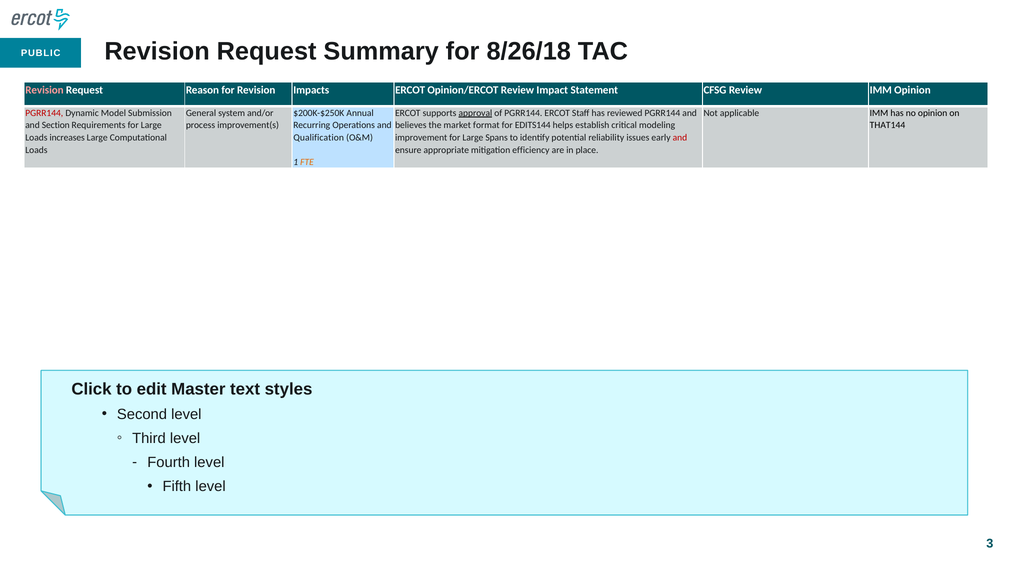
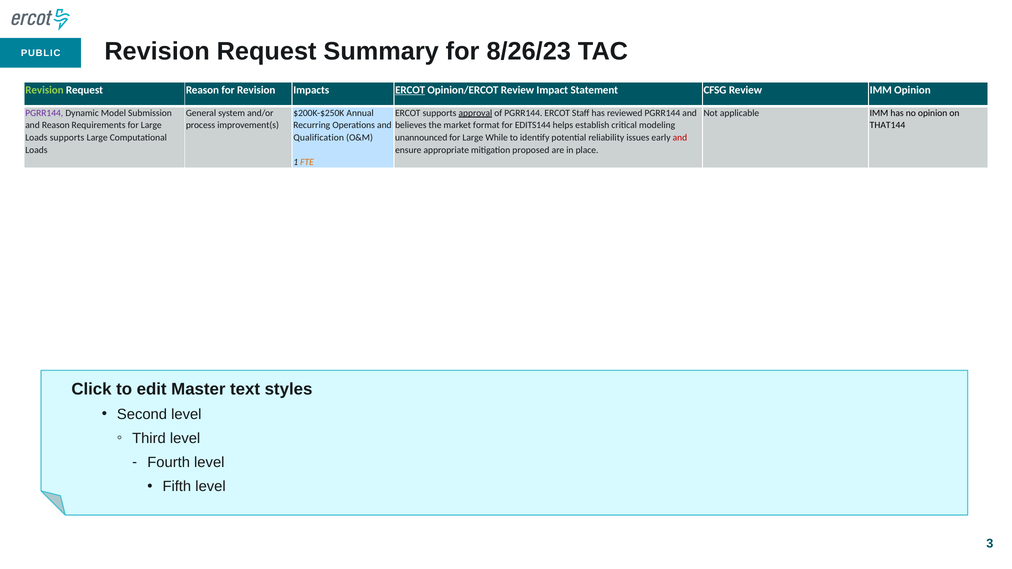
8/26/18: 8/26/18 -> 8/26/23 (529, 51)
Revision colour: pink -> light green (44, 90)
ERCOT underline: none -> present (410, 90)
PGRR144 colour: red -> purple (44, 113)
and Section: Section -> Reason (56, 125)
Loads increases: increases -> supports (67, 138)
improvement: improvement -> unannounced (421, 138)
Spans: Spans -> While (497, 138)
efficiency: efficiency -> proposed (531, 150)
